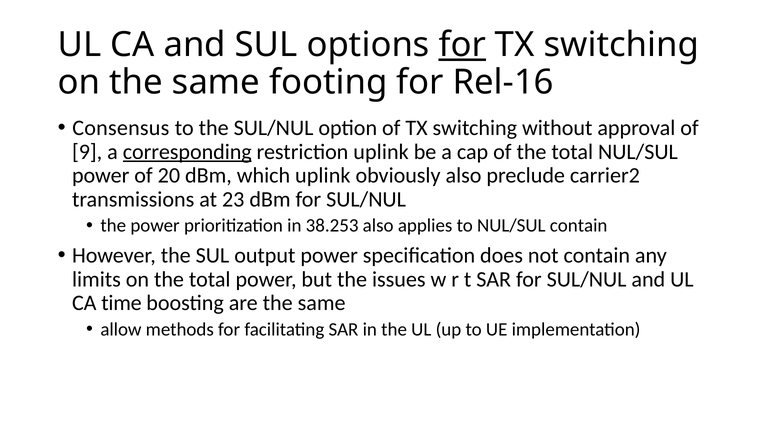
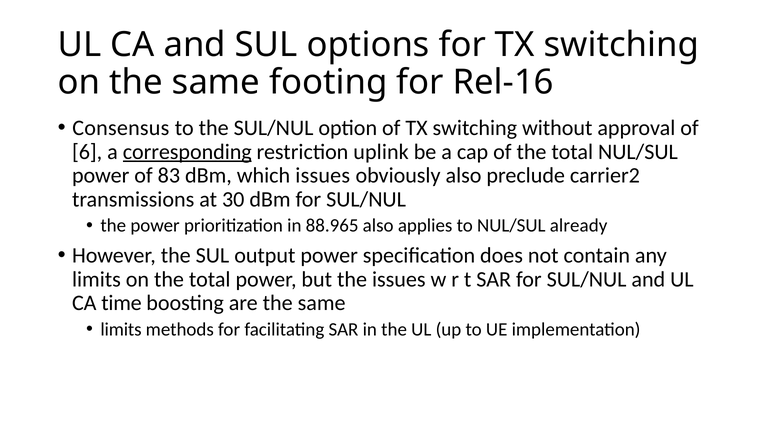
for underline: present -> none (462, 45)
9: 9 -> 6 (87, 152)
20: 20 -> 83 (169, 176)
which uplink: uplink -> issues (323, 176)
23: 23 -> 30 (233, 200)
38.253: 38.253 -> 88.965 (332, 226)
NUL/SUL contain: contain -> already (579, 226)
allow: allow -> limits (121, 330)
